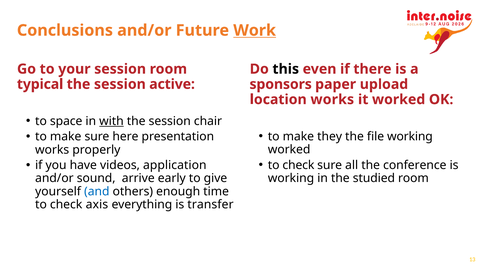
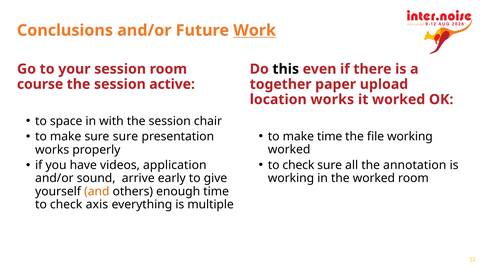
typical: typical -> course (40, 84)
sponsors: sponsors -> together (281, 84)
with underline: present -> none (111, 121)
make they: they -> time (330, 137)
sure here: here -> sure (125, 137)
conference: conference -> annotation (415, 165)
the studied: studied -> worked (374, 178)
and colour: blue -> orange (97, 192)
transfer: transfer -> multiple (211, 205)
